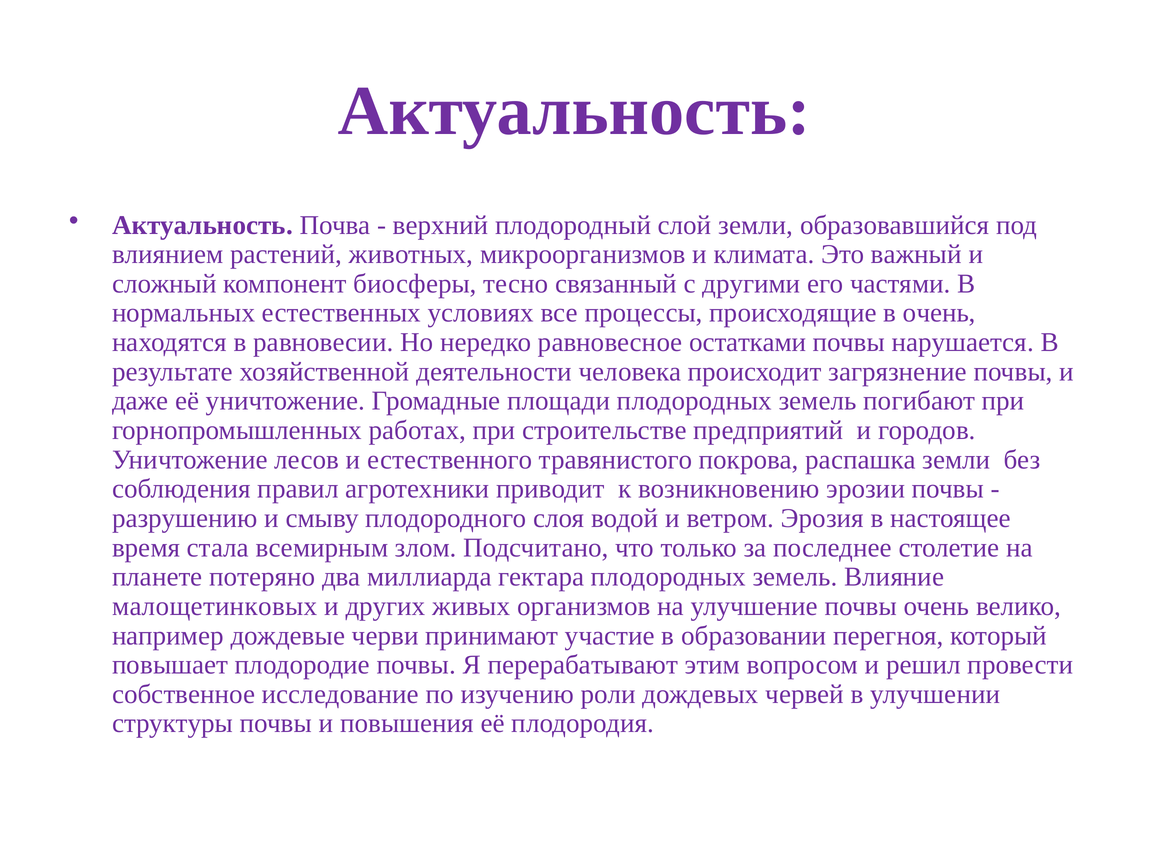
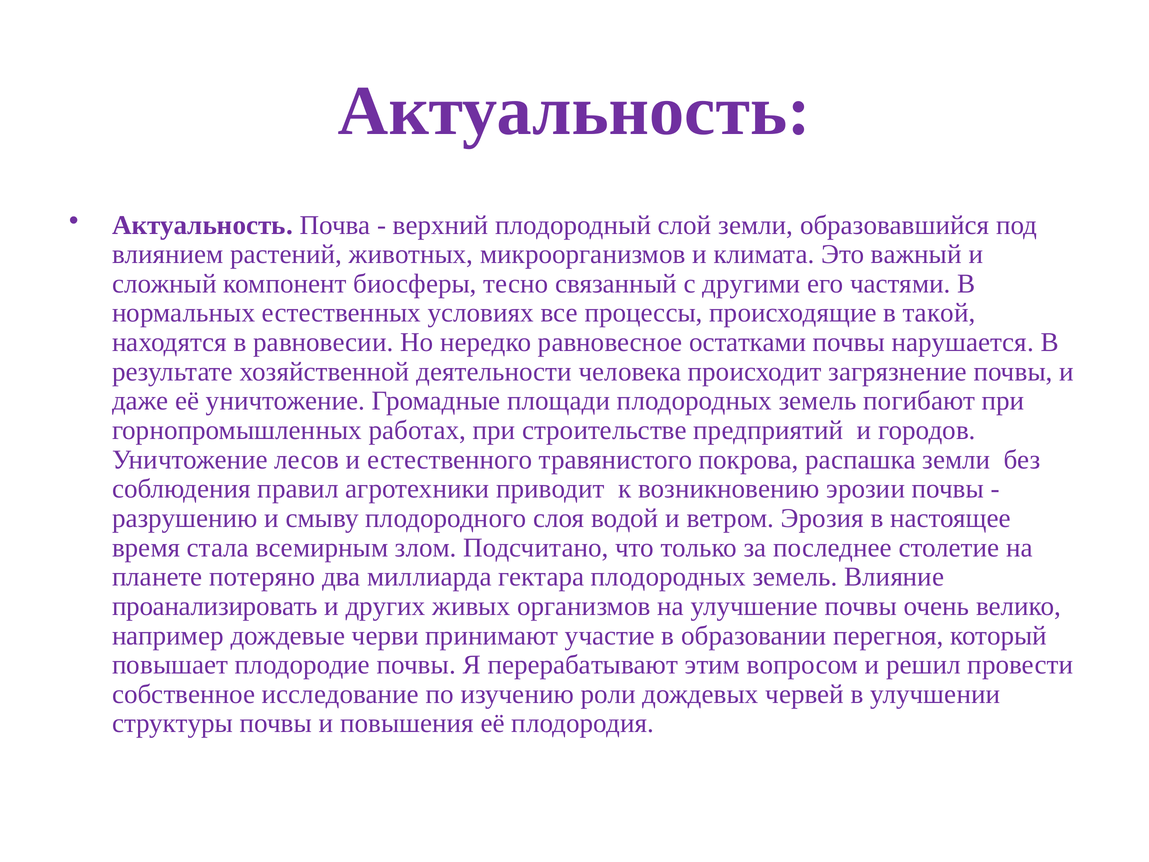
в очень: очень -> такой (939, 313)
малощетинковых: малощетинковых -> проанализировать (215, 606)
